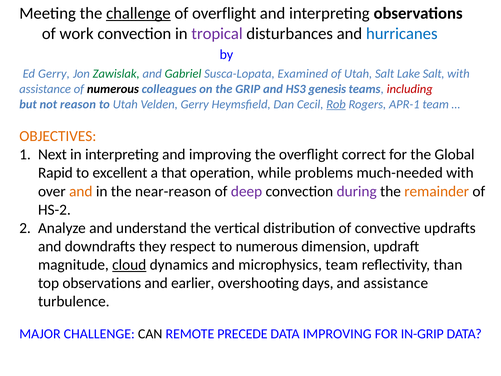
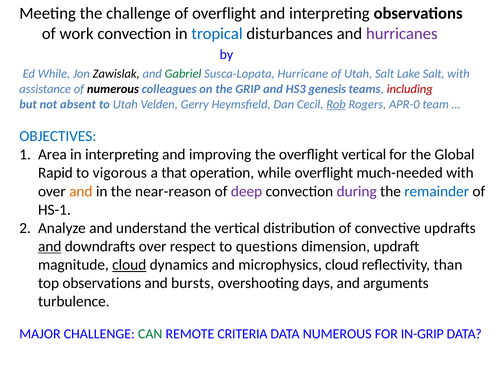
challenge underline: present -> none (138, 13)
tropical colour: purple -> blue (217, 33)
hurricanes colour: blue -> purple (402, 33)
Ed Gerry: Gerry -> While (54, 74)
Zawislak colour: green -> black (116, 74)
Examined: Examined -> Hurricane (303, 74)
reason: reason -> absent (78, 104)
APR-1: APR-1 -> APR-0 (404, 104)
OBJECTIVES colour: orange -> blue (58, 136)
Next: Next -> Area (52, 154)
overflight correct: correct -> vertical (364, 154)
excellent: excellent -> vigorous (120, 173)
while problems: problems -> overflight (324, 173)
remainder colour: orange -> blue (437, 191)
HS-2: HS-2 -> HS-1 (54, 210)
and underline: none -> present (50, 246)
downdrafts they: they -> over (153, 246)
to numerous: numerous -> questions (267, 246)
microphysics team: team -> cloud (342, 265)
earlier: earlier -> bursts (193, 283)
and assistance: assistance -> arguments (396, 283)
CAN colour: black -> green (150, 334)
PRECEDE: PRECEDE -> CRITERIA (242, 334)
DATA IMPROVING: IMPROVING -> NUMEROUS (337, 334)
